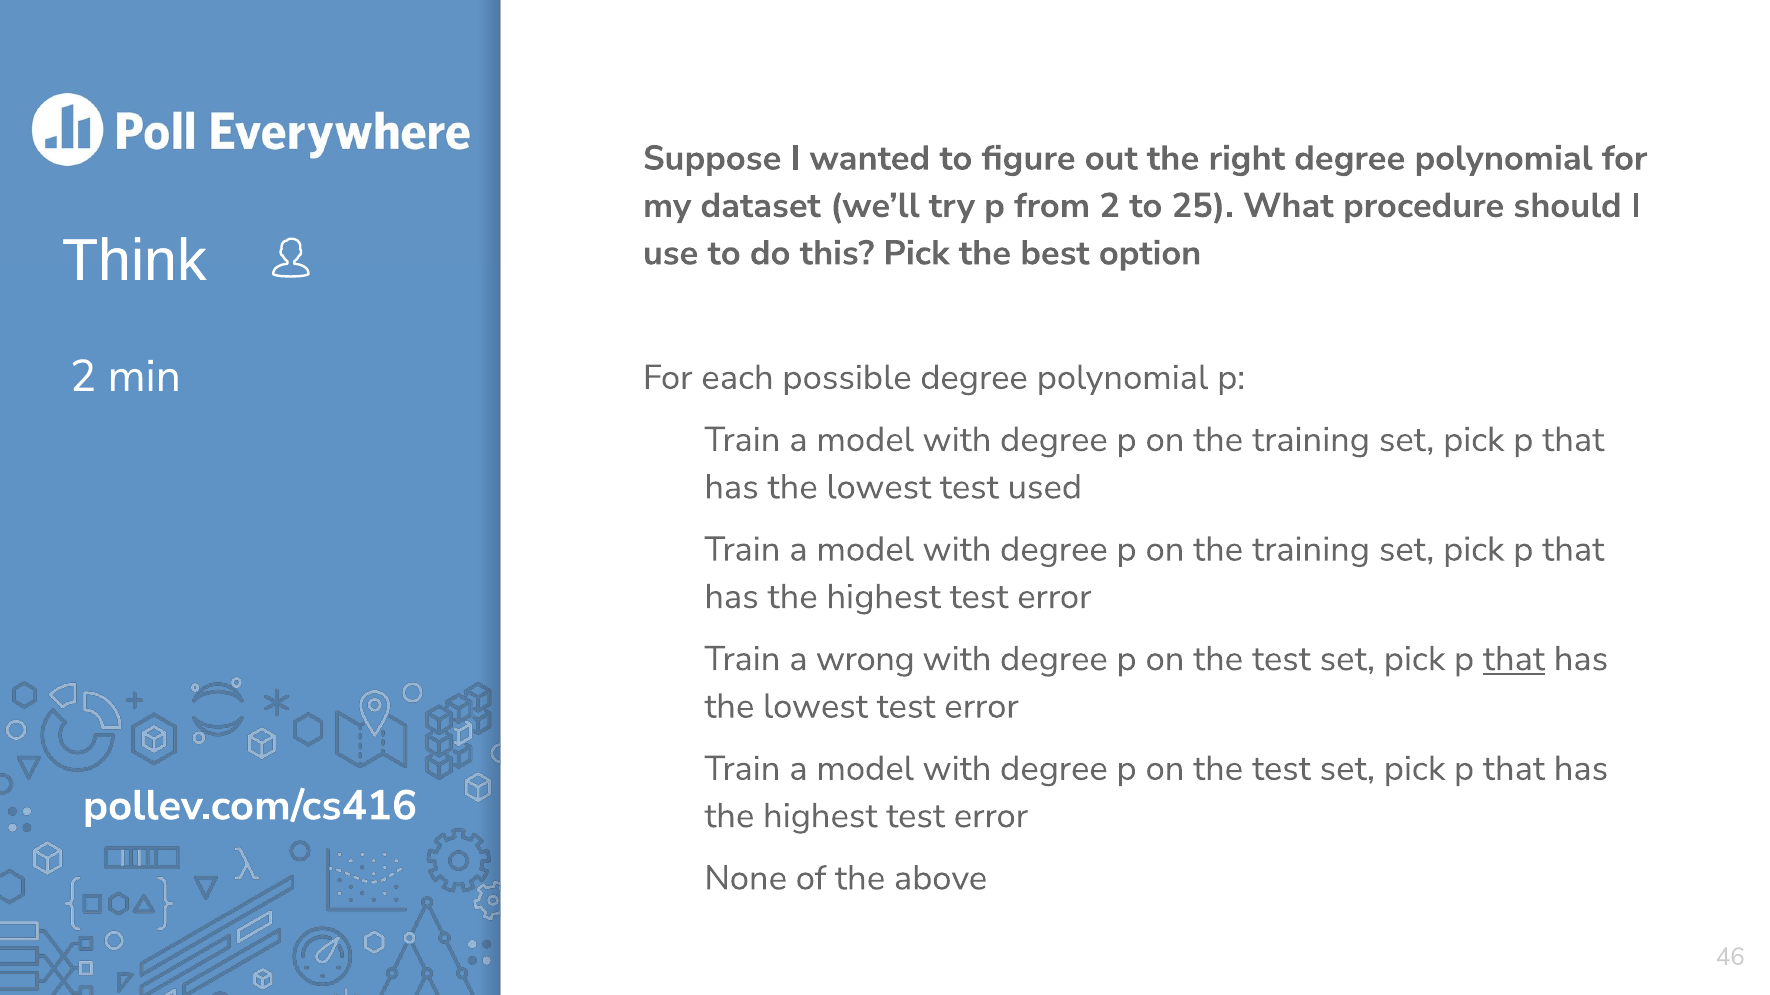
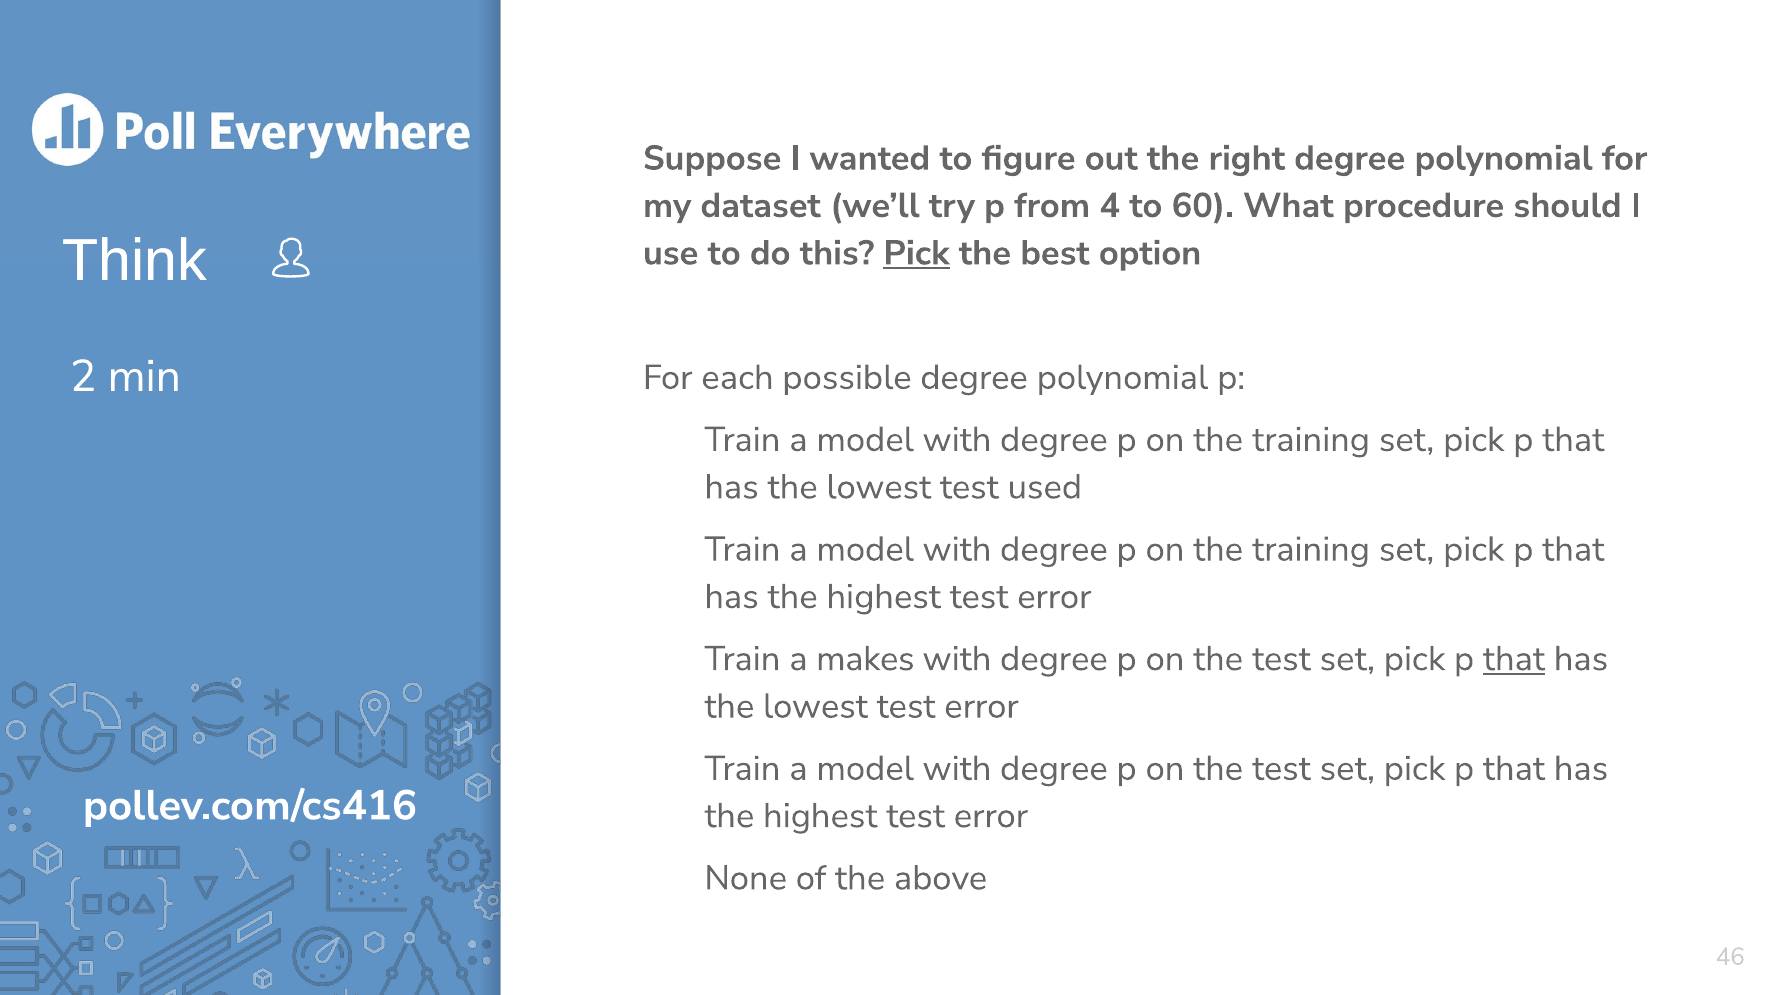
from 2: 2 -> 4 (1110, 206)
25: 25 -> 60 (1203, 206)
Pick underline: none -> present (917, 253)
wrong: wrong -> makes (865, 659)
